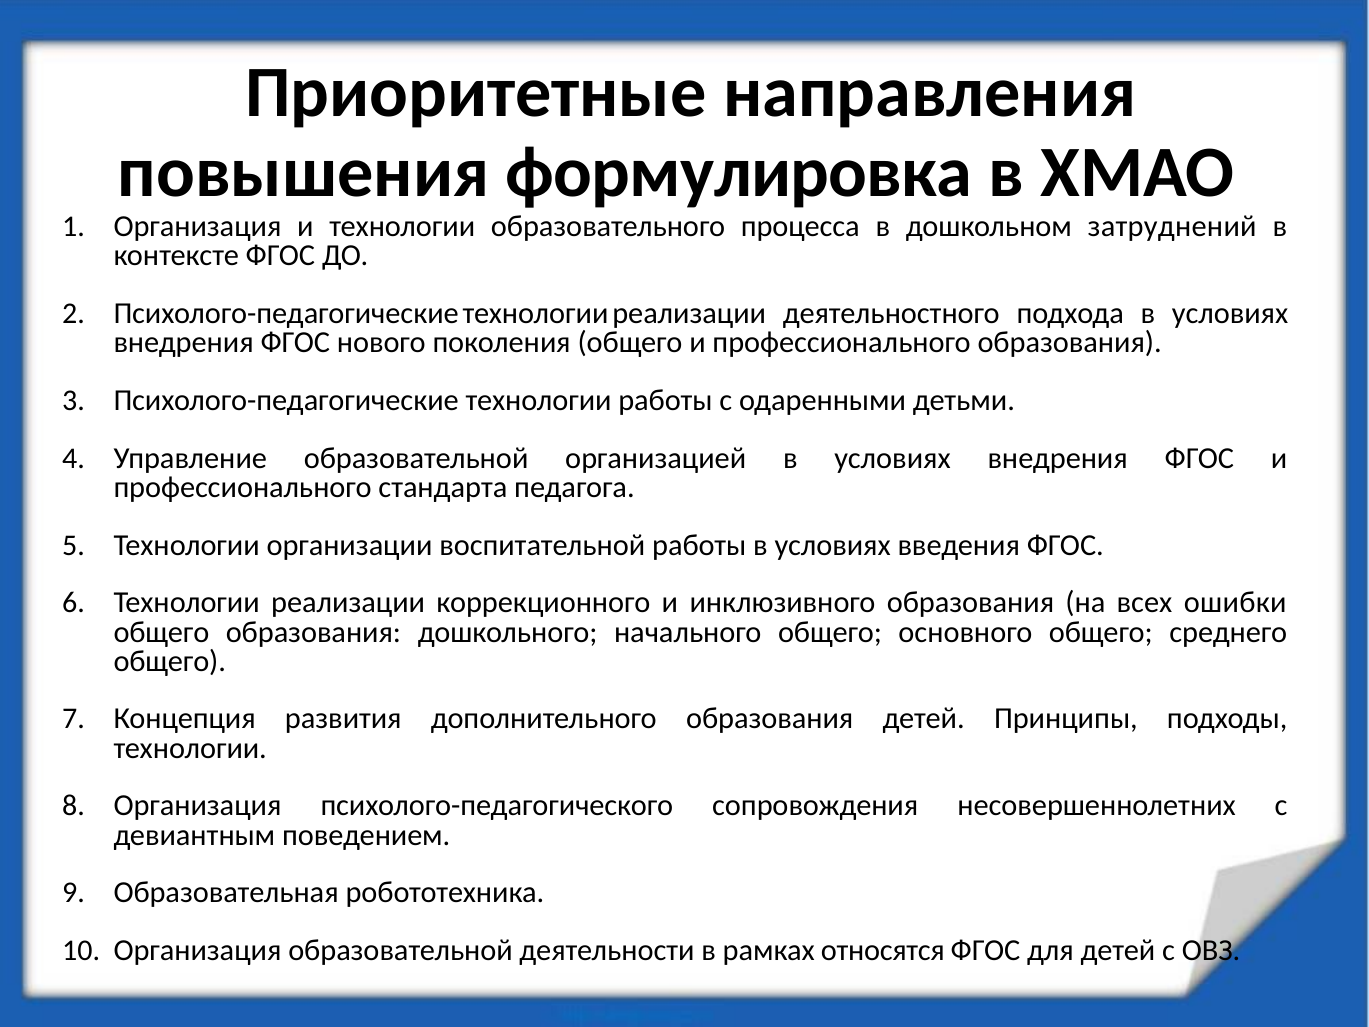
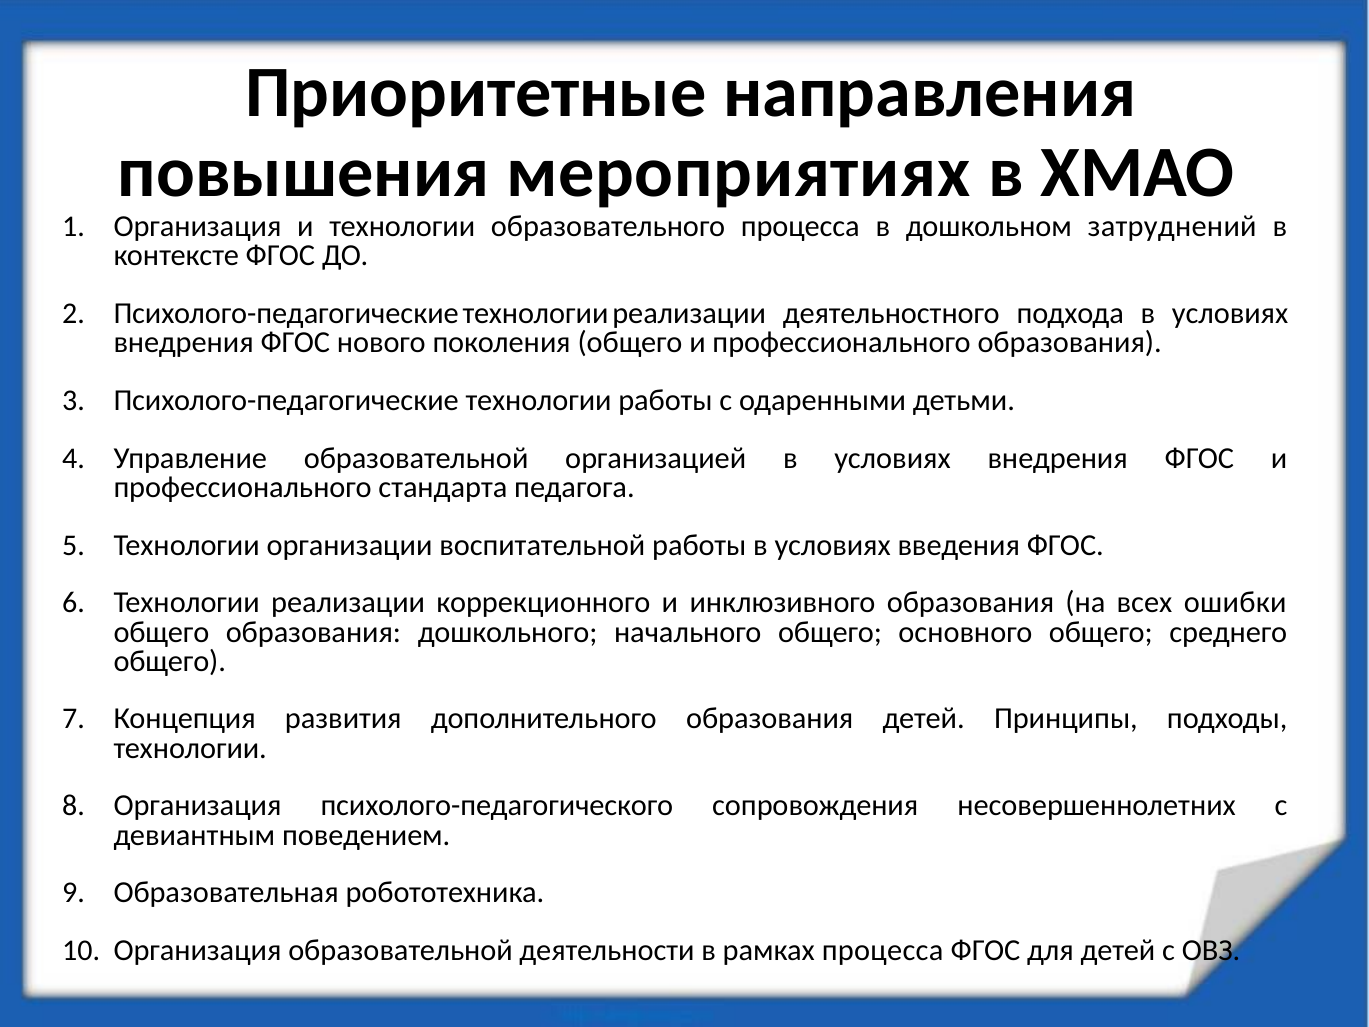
формулировка: формулировка -> мероприятиях (738, 172)
рамках относятся: относятся -> процесса (883, 950)
